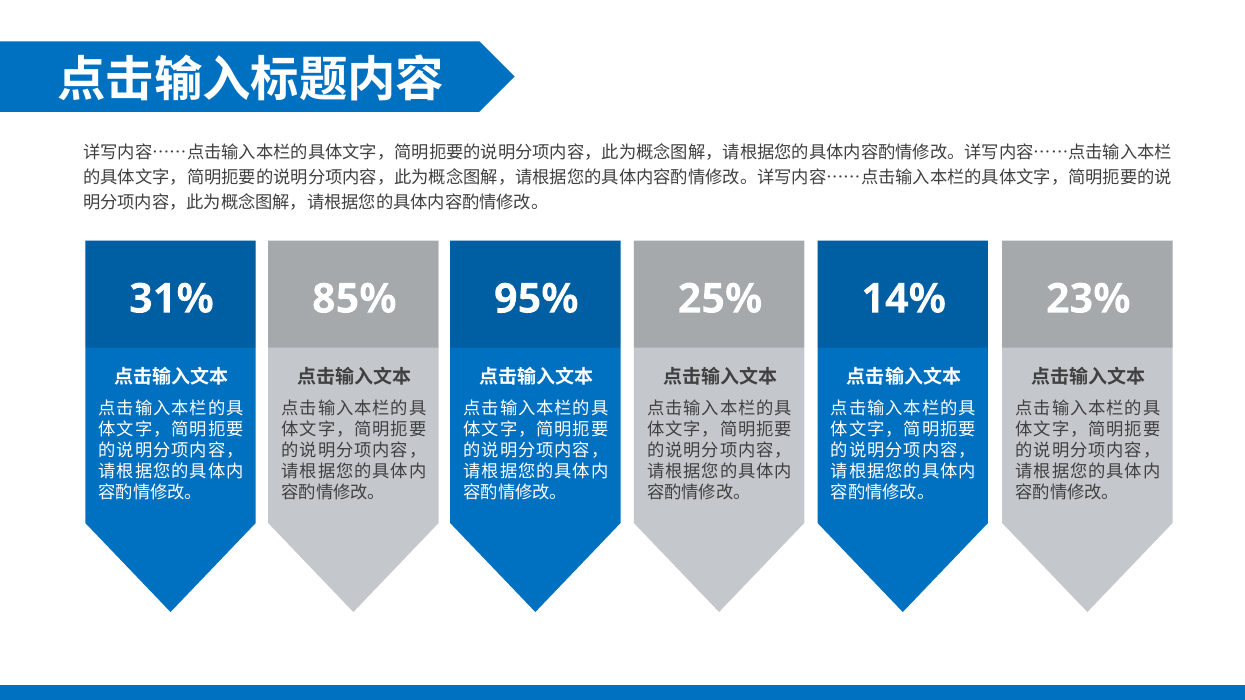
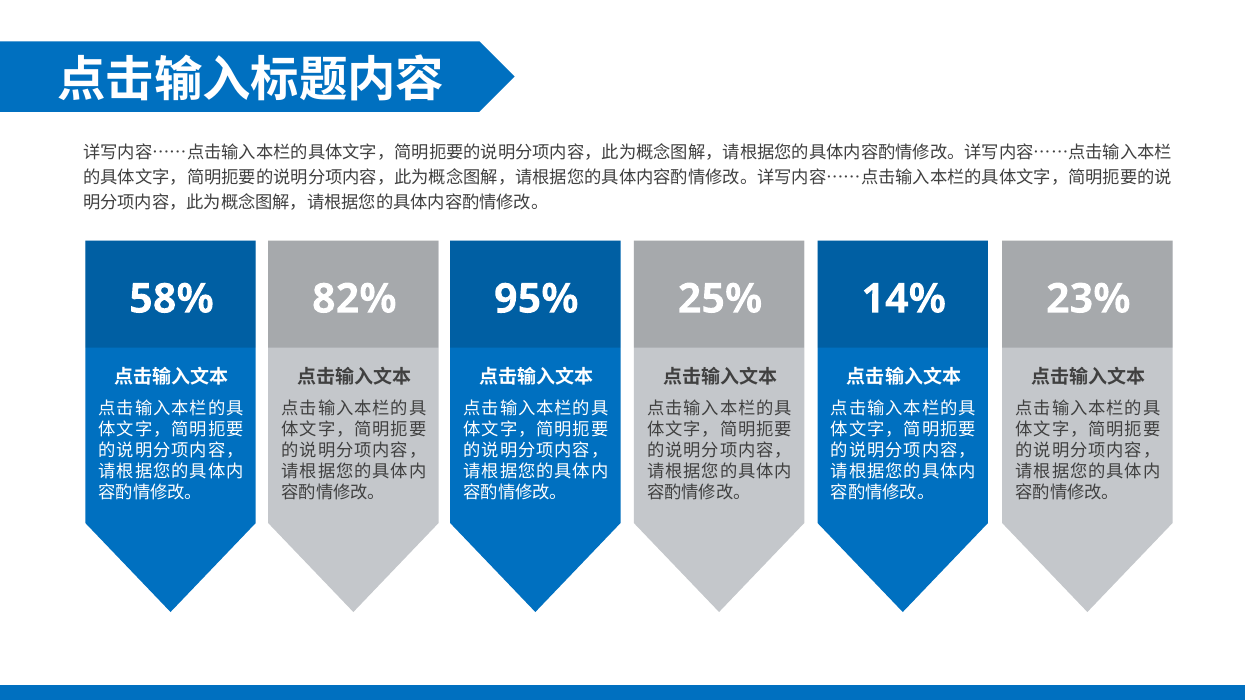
31%: 31% -> 58% (172, 299)
85%: 85% -> 82% (354, 299)
